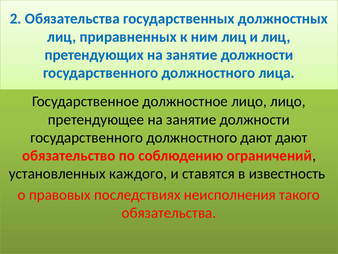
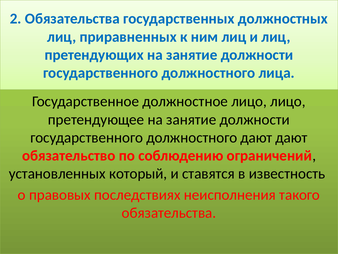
каждого: каждого -> который (138, 173)
